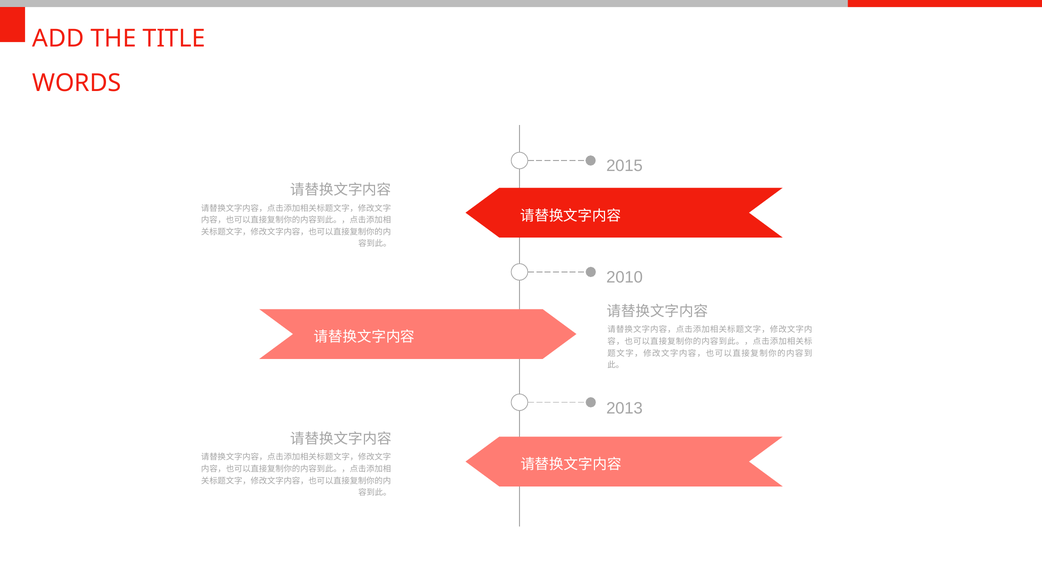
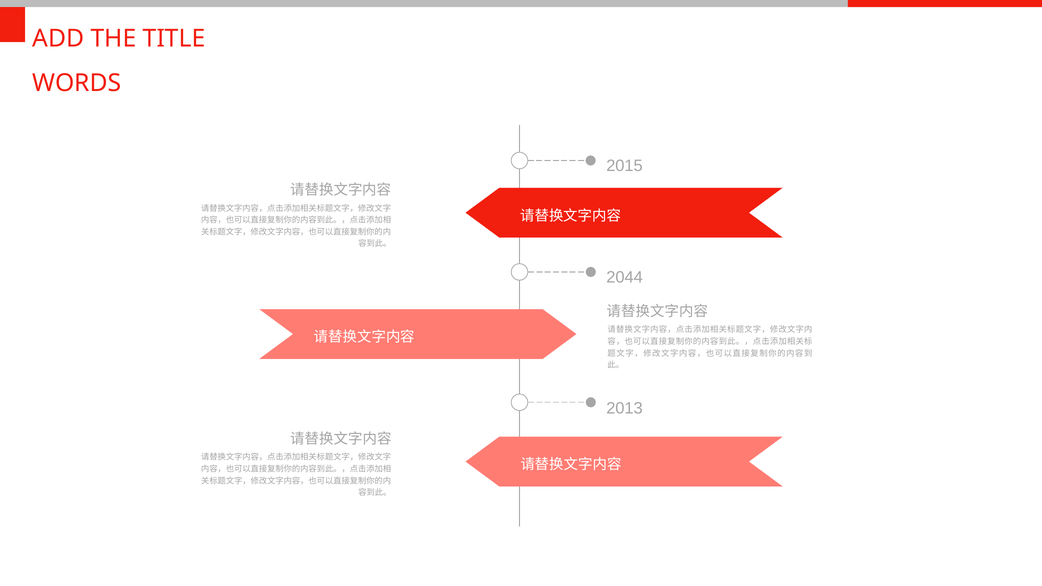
2010: 2010 -> 2044 (625, 277)
